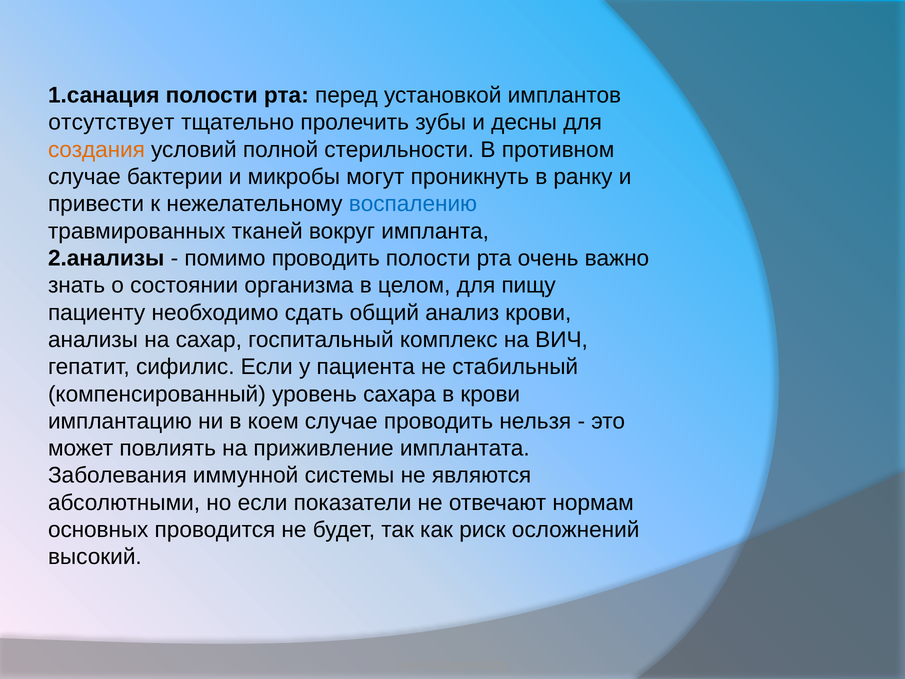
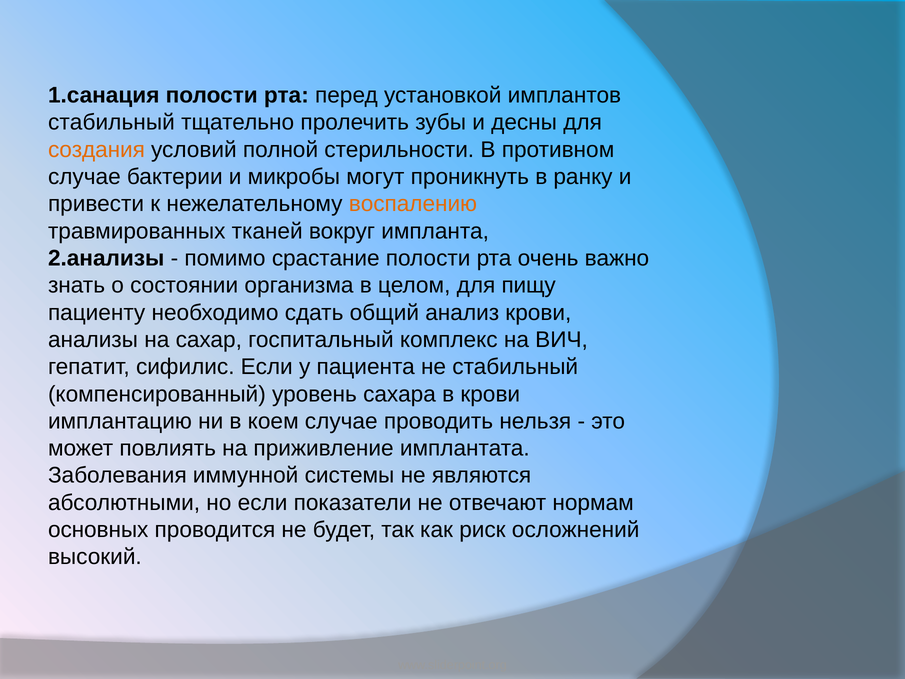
отсутствует: отсутствует -> стабильный (111, 122)
воспалению colour: blue -> orange (413, 204)
помимо проводить: проводить -> срастание (326, 258)
